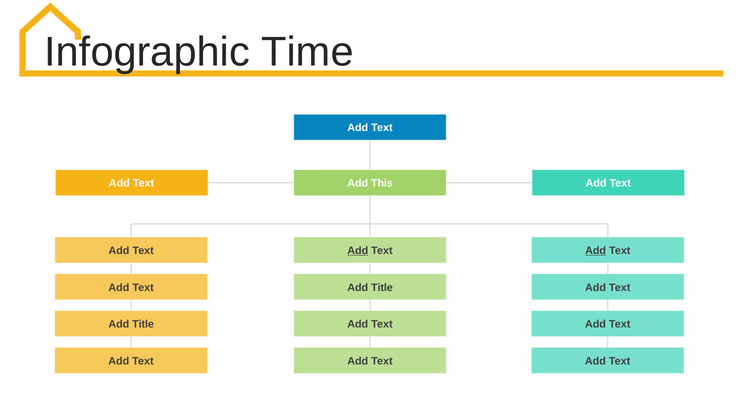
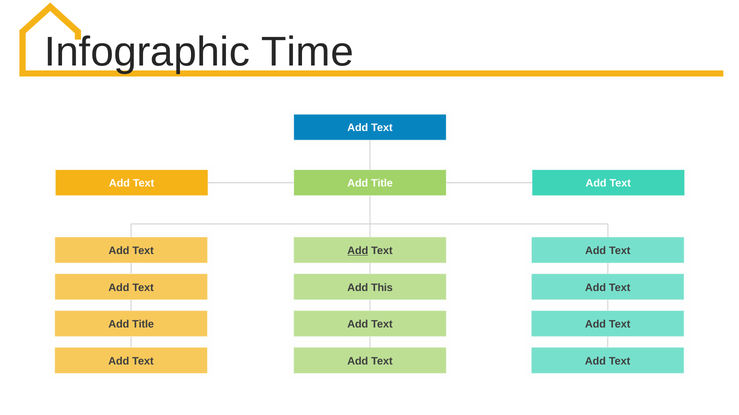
This: This -> Title (382, 184)
Add underline: present -> none (596, 251)
Title: Title -> This (382, 288)
